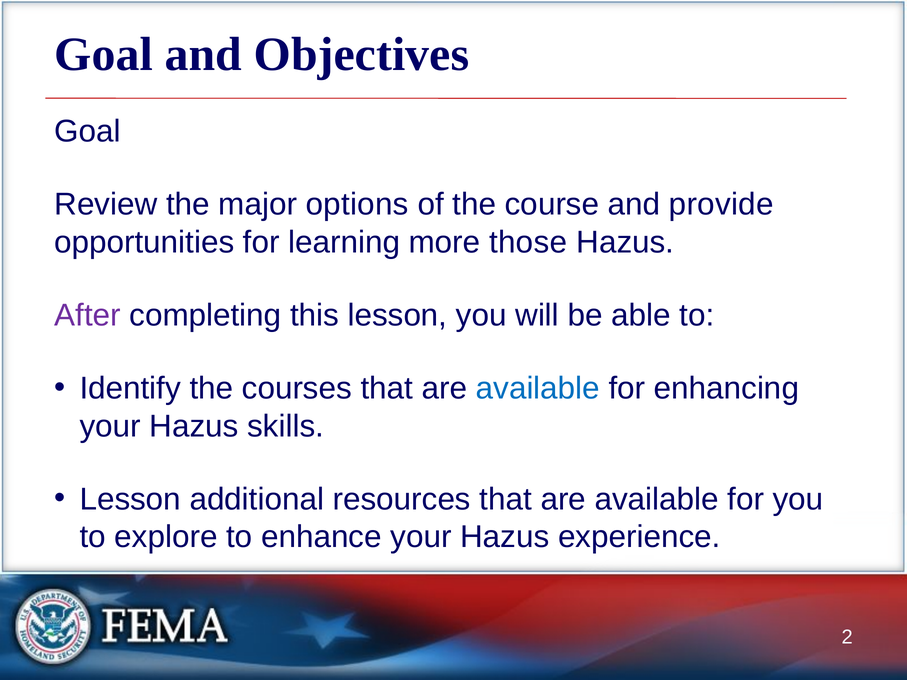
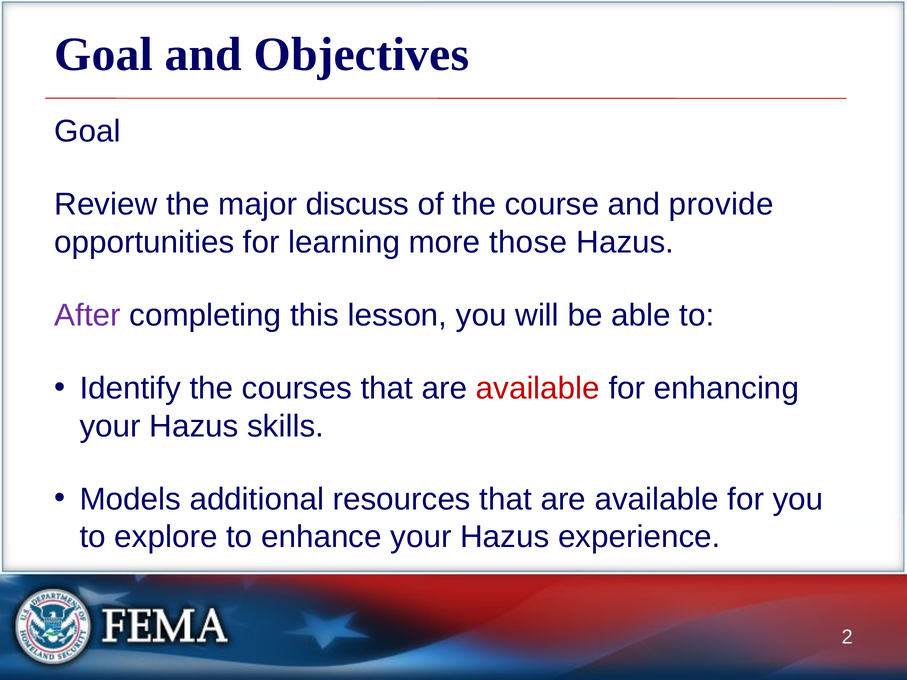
options: options -> discuss (357, 205)
available colour: blue -> red (538, 389)
Lesson: Lesson -> Models (130, 499)
